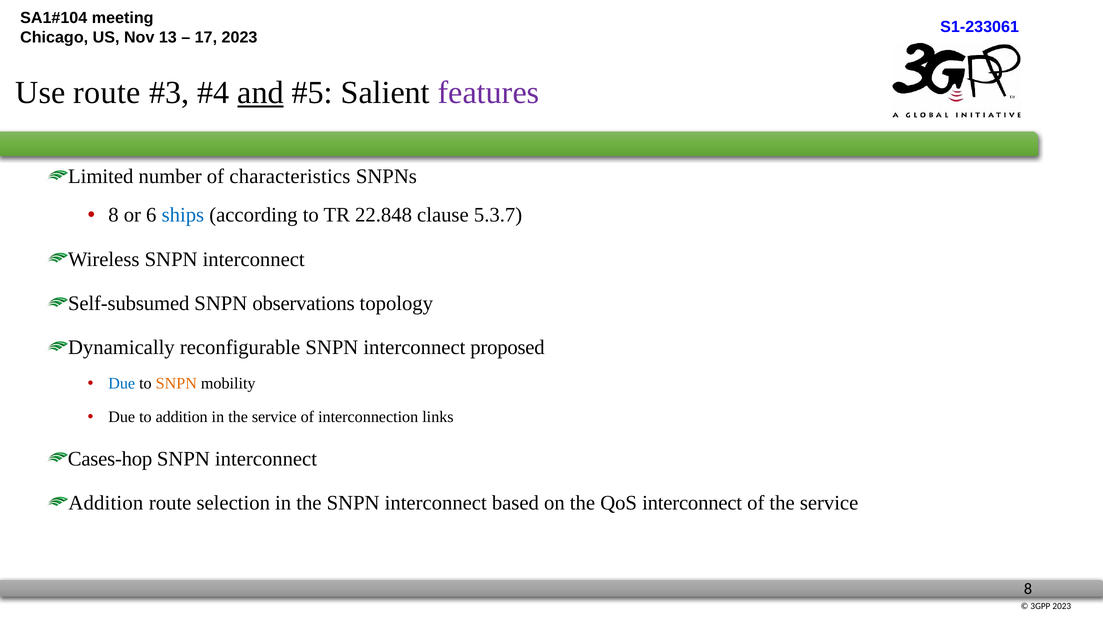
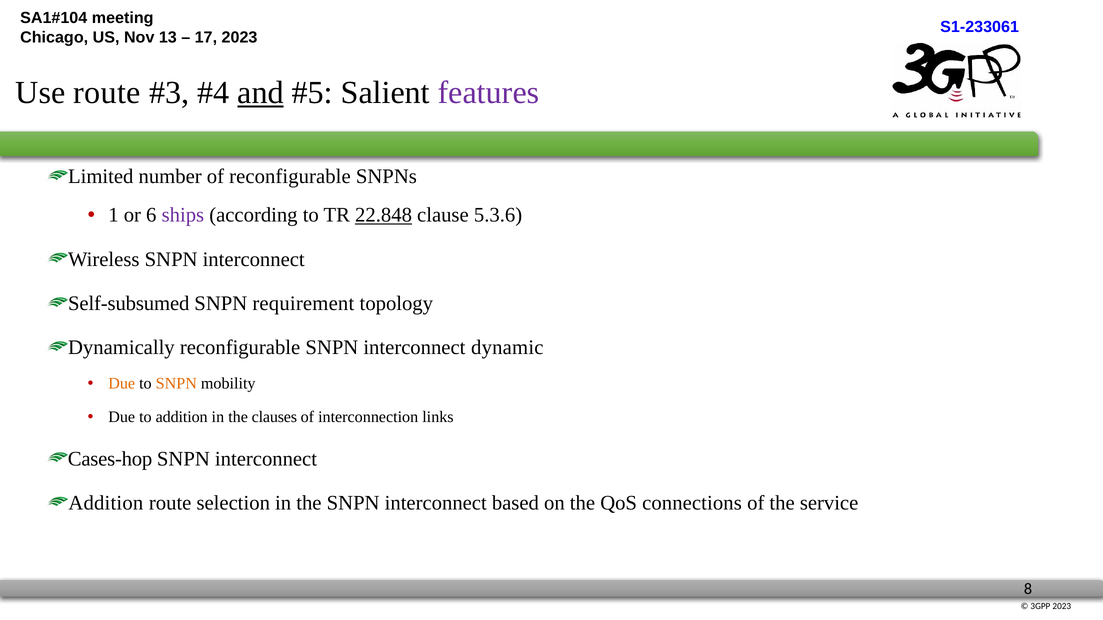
of characteristics: characteristics -> reconfigurable (290, 177)
8: 8 -> 1 (114, 215)
ships colour: blue -> purple (183, 215)
22.848 underline: none -> present (384, 215)
5.3.7: 5.3.7 -> 5.3.6 (498, 215)
observations: observations -> requirement (303, 304)
proposed: proposed -> dynamic (507, 348)
Due colour: blue -> orange (122, 384)
in the service: service -> clauses (274, 417)
QoS interconnect: interconnect -> connections (692, 503)
